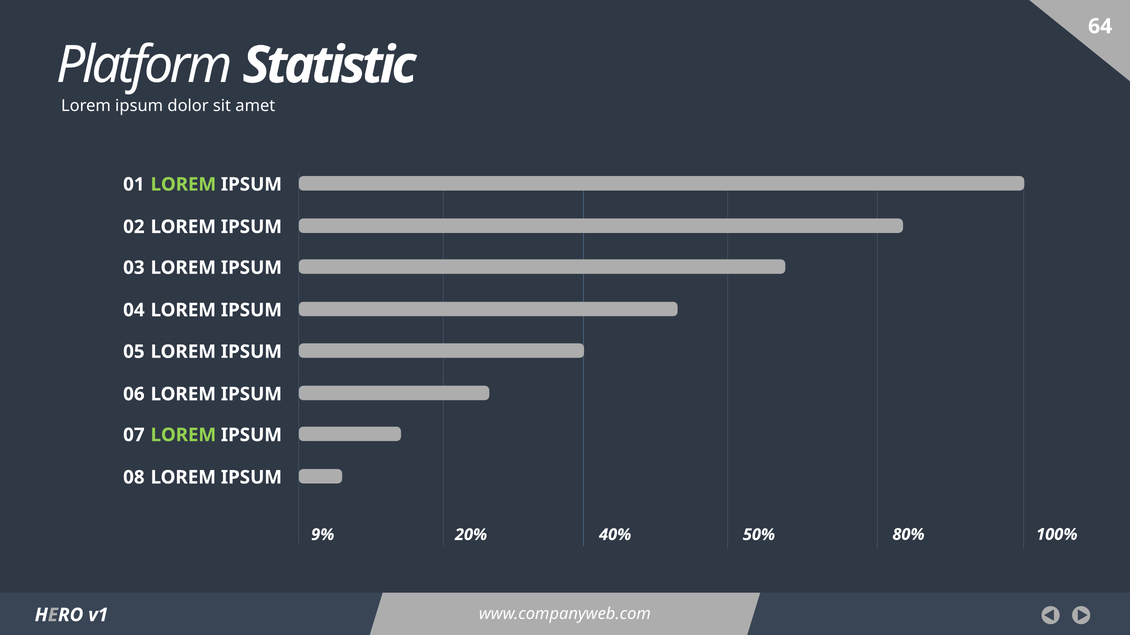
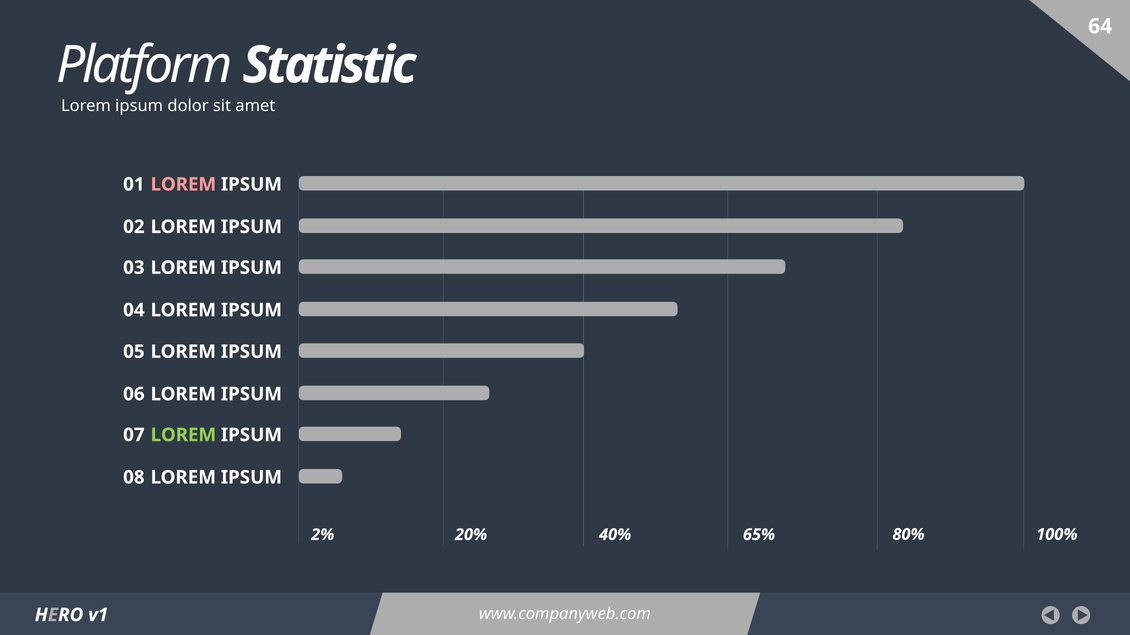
LOREM colour: light green -> pink (183, 185)
9%: 9% -> 2% (323, 535)
50%: 50% -> 65% (759, 535)
